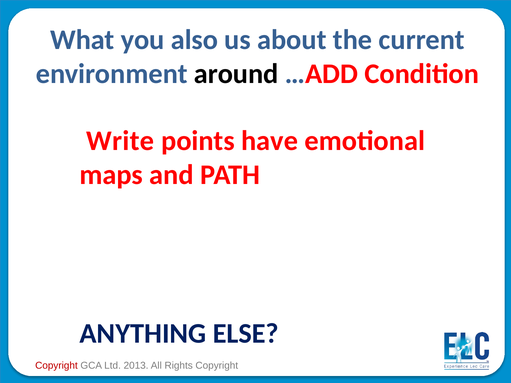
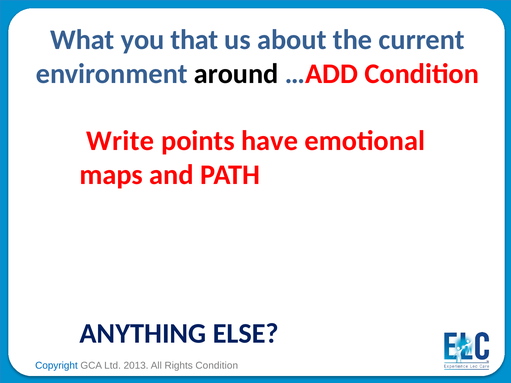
also: also -> that (194, 40)
Copyright colour: red -> blue (56, 366)
Rights Copyright: Copyright -> Condition (217, 366)
